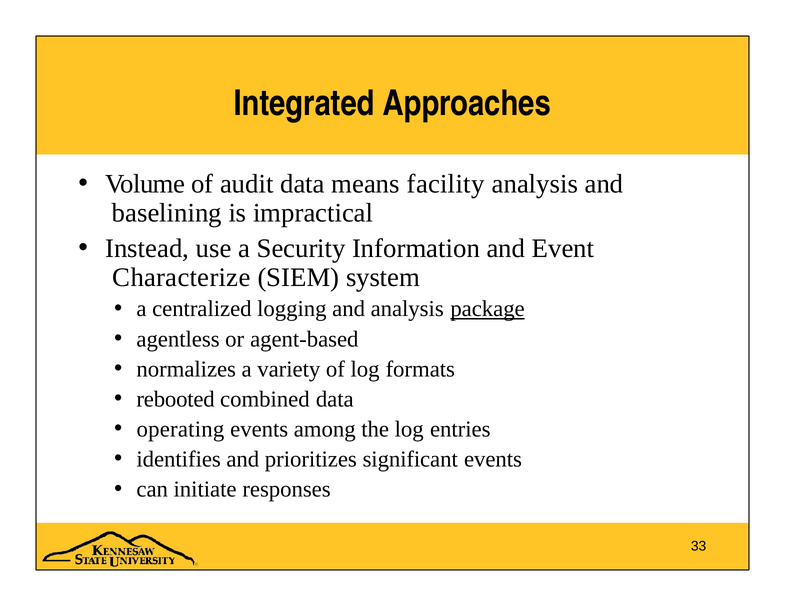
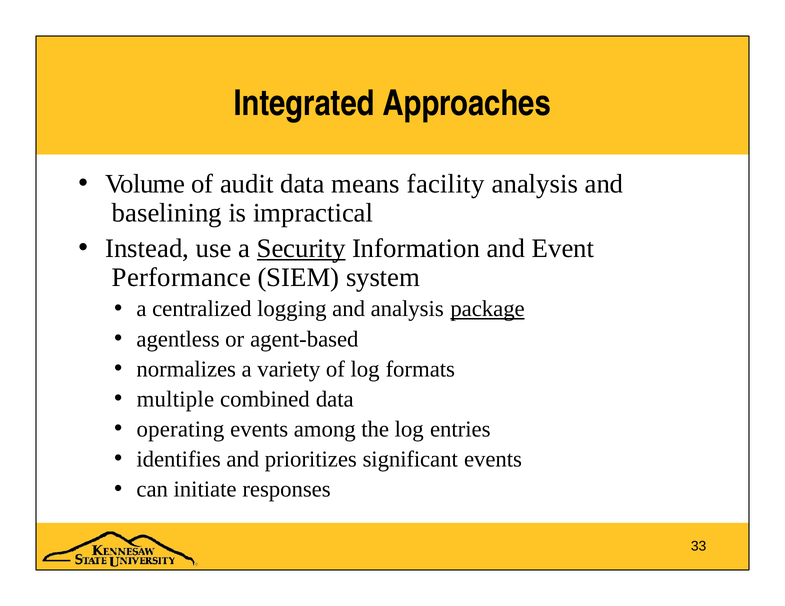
Security underline: none -> present (301, 249)
Characterize: Characterize -> Performance (181, 277)
rebooted: rebooted -> multiple (175, 400)
